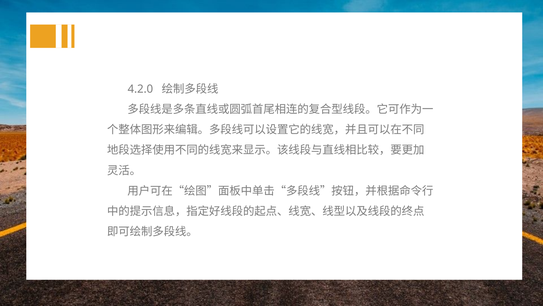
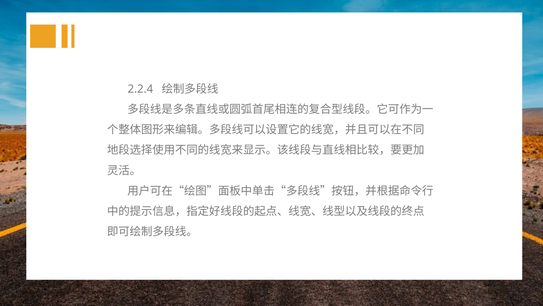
4.2.0: 4.2.0 -> 2.2.4 (140, 89)
